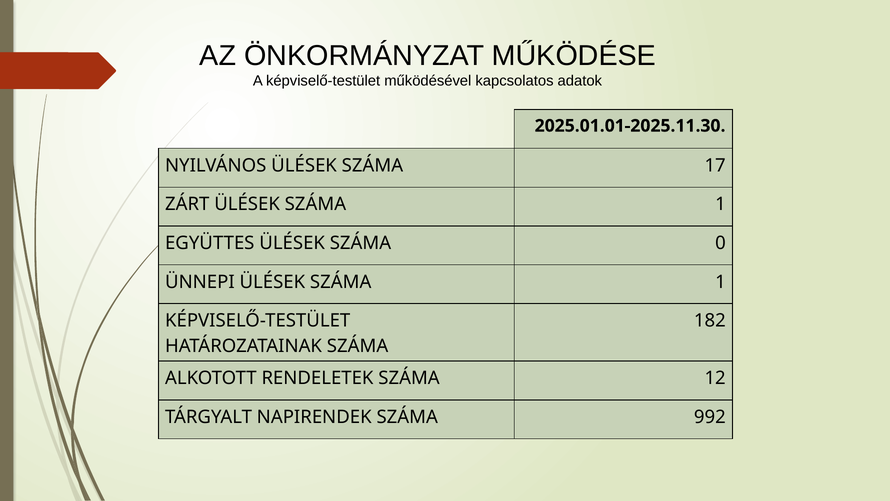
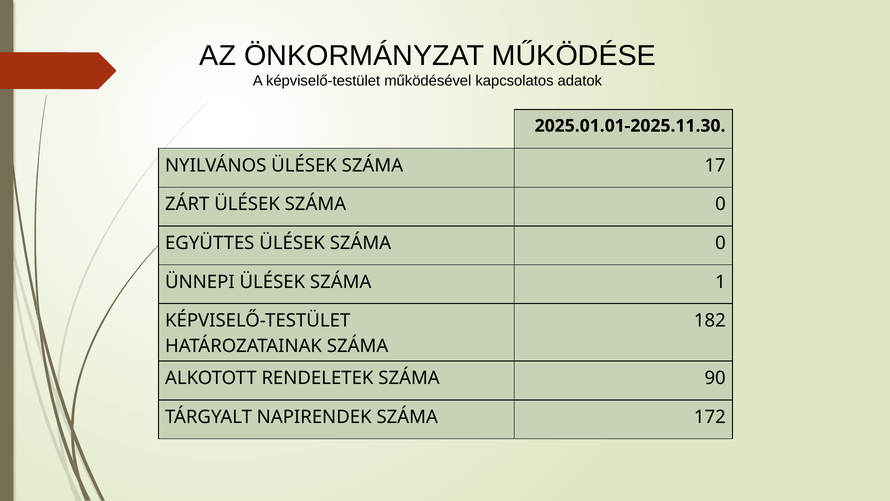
ZÁRT ÜLÉSEK SZÁMA 1: 1 -> 0 (721, 204)
12: 12 -> 90 (715, 378)
992: 992 -> 172 (710, 417)
